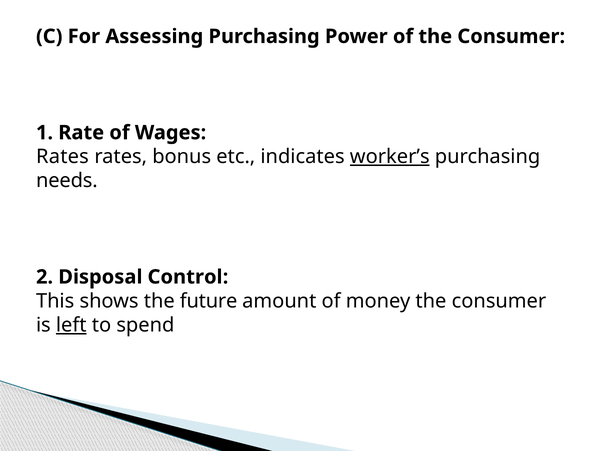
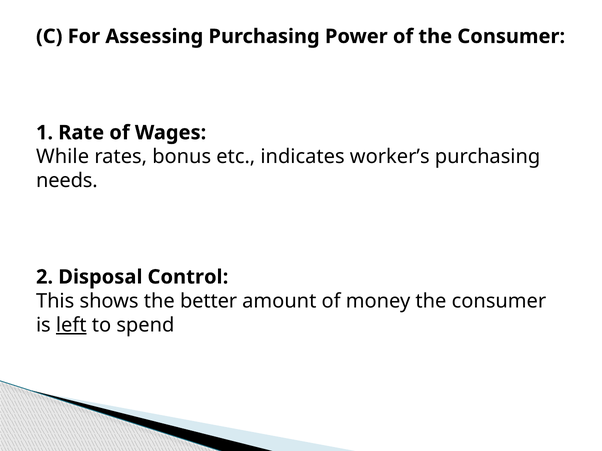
Rates: Rates -> While (63, 157)
worker’s underline: present -> none (390, 157)
future: future -> better (209, 301)
